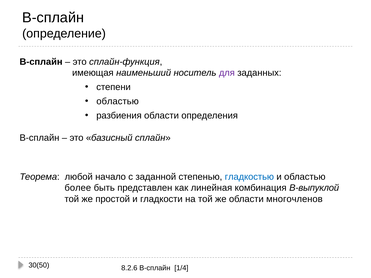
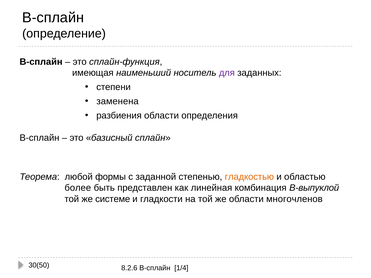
областью: областью -> заменена (118, 101)
начало: начало -> формы (111, 177)
гладкостью colour: blue -> orange (249, 177)
простой: простой -> системе (113, 199)
